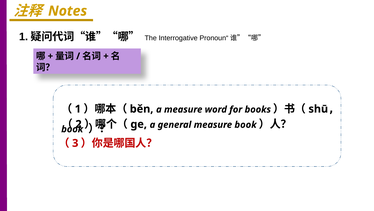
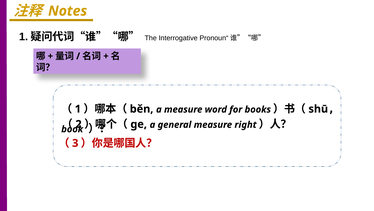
measure book: book -> right (246, 124)
